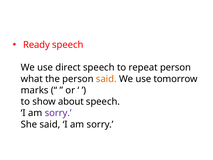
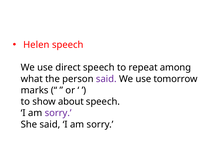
Ready: Ready -> Helen (36, 45)
repeat person: person -> among (175, 67)
said colour: orange -> purple (106, 79)
